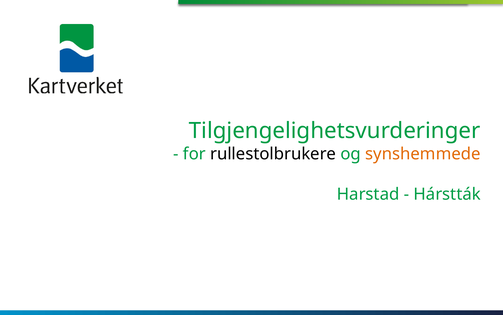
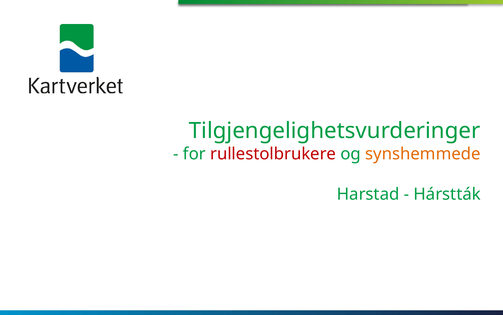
rullestolbrukere colour: black -> red (273, 154)
